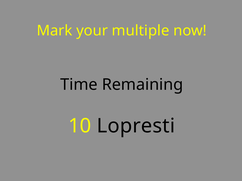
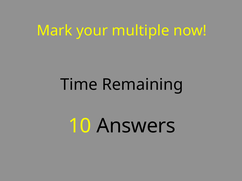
Lopresti: Lopresti -> Answers (136, 126)
